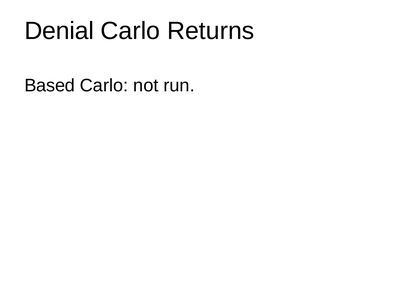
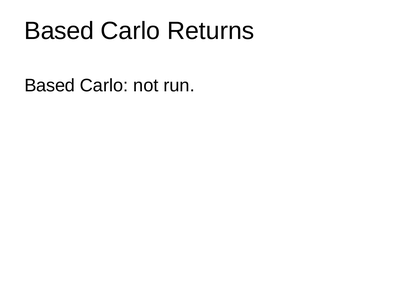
Denial: Denial -> Based (59, 31)
